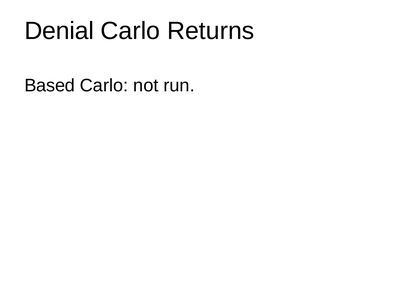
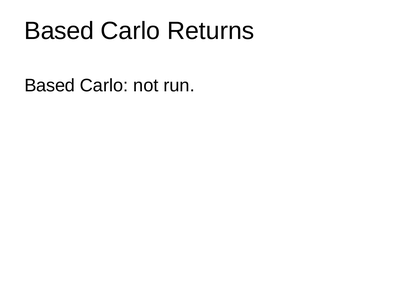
Denial: Denial -> Based (59, 31)
